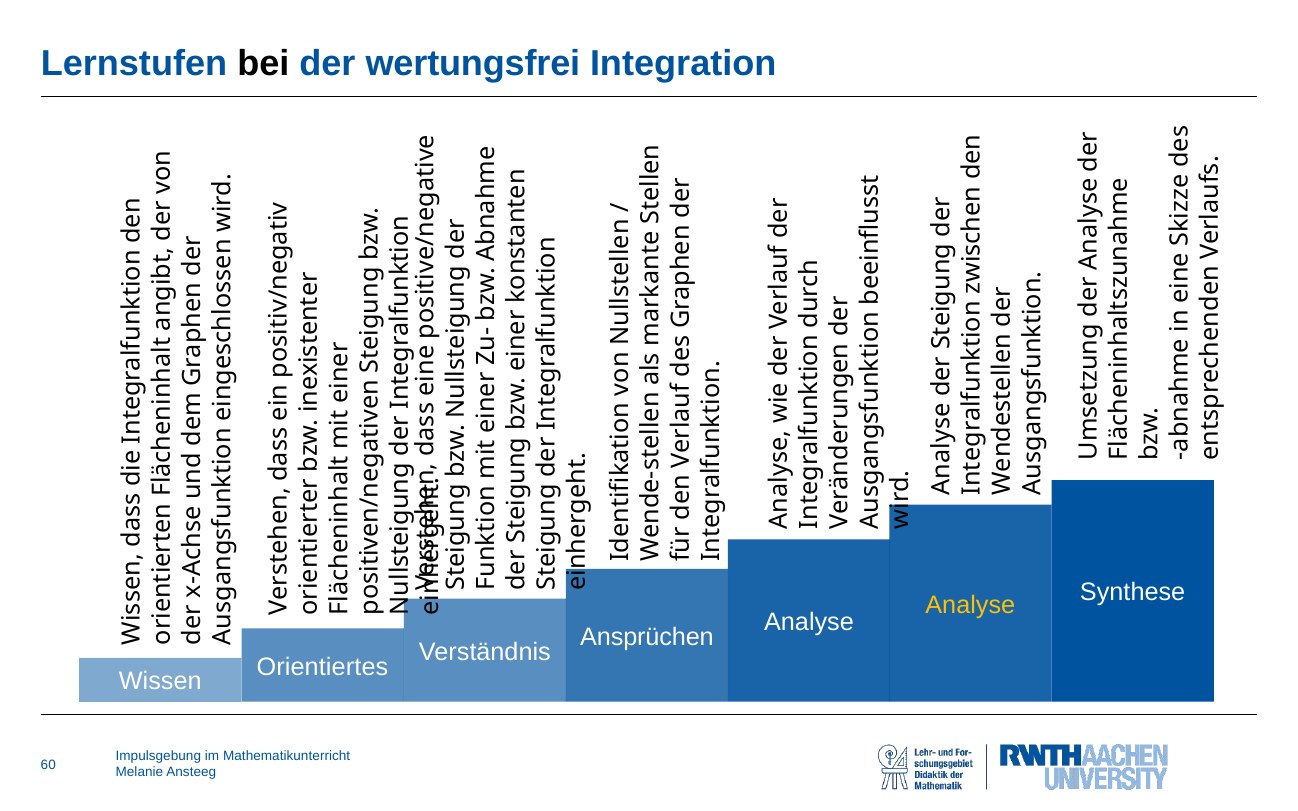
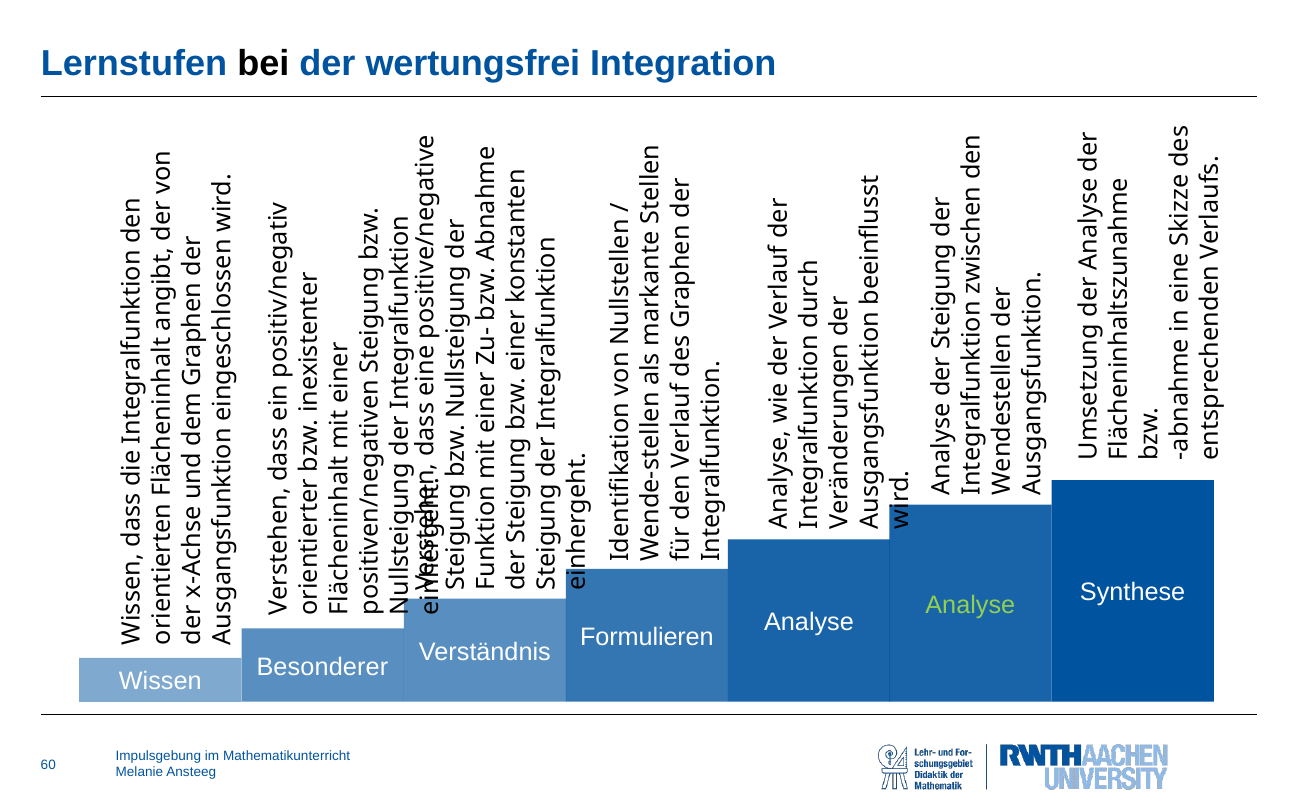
Analyse colour: yellow -> light green (970, 605)
Ansprüchen: Ansprüchen -> Formulieren (647, 637)
Orientiertes: Orientiertes -> Besonderer (322, 667)
